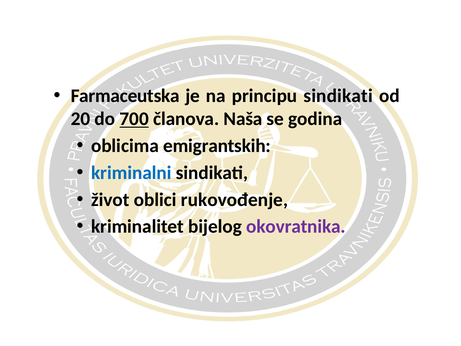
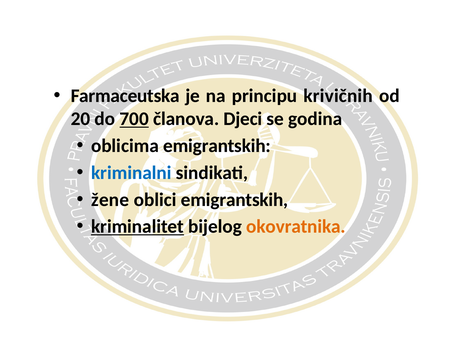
principu sindikati: sindikati -> krivičnih (338, 96)
Naša: Naša -> Djeci (243, 119)
život: život -> žene (110, 200)
oblici rukovođenje: rukovođenje -> emigrantskih (235, 200)
kriminalitet underline: none -> present (137, 226)
okovratnika colour: purple -> orange (296, 226)
